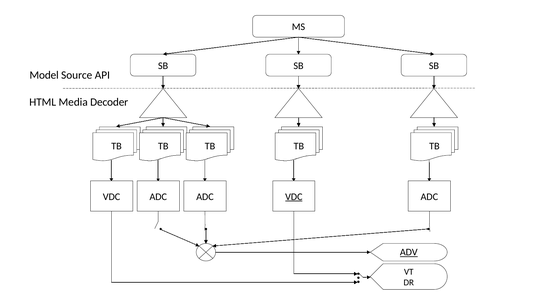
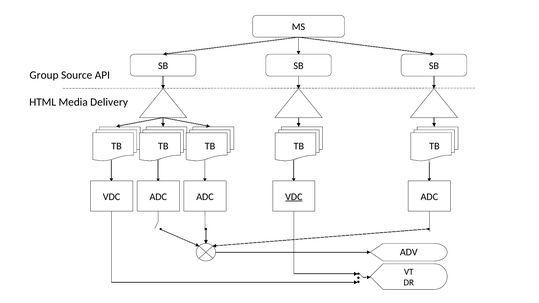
Model: Model -> Group (44, 75)
Decoder: Decoder -> Delivery (109, 102)
ADV underline: present -> none (409, 252)
